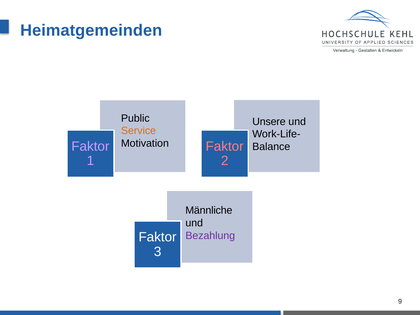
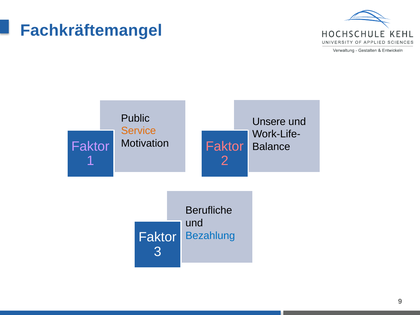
Heimatgemeinden: Heimatgemeinden -> Fachkräftemangel (91, 30)
Männliche: Männliche -> Berufliche (209, 210)
Bezahlung colour: purple -> blue (210, 236)
